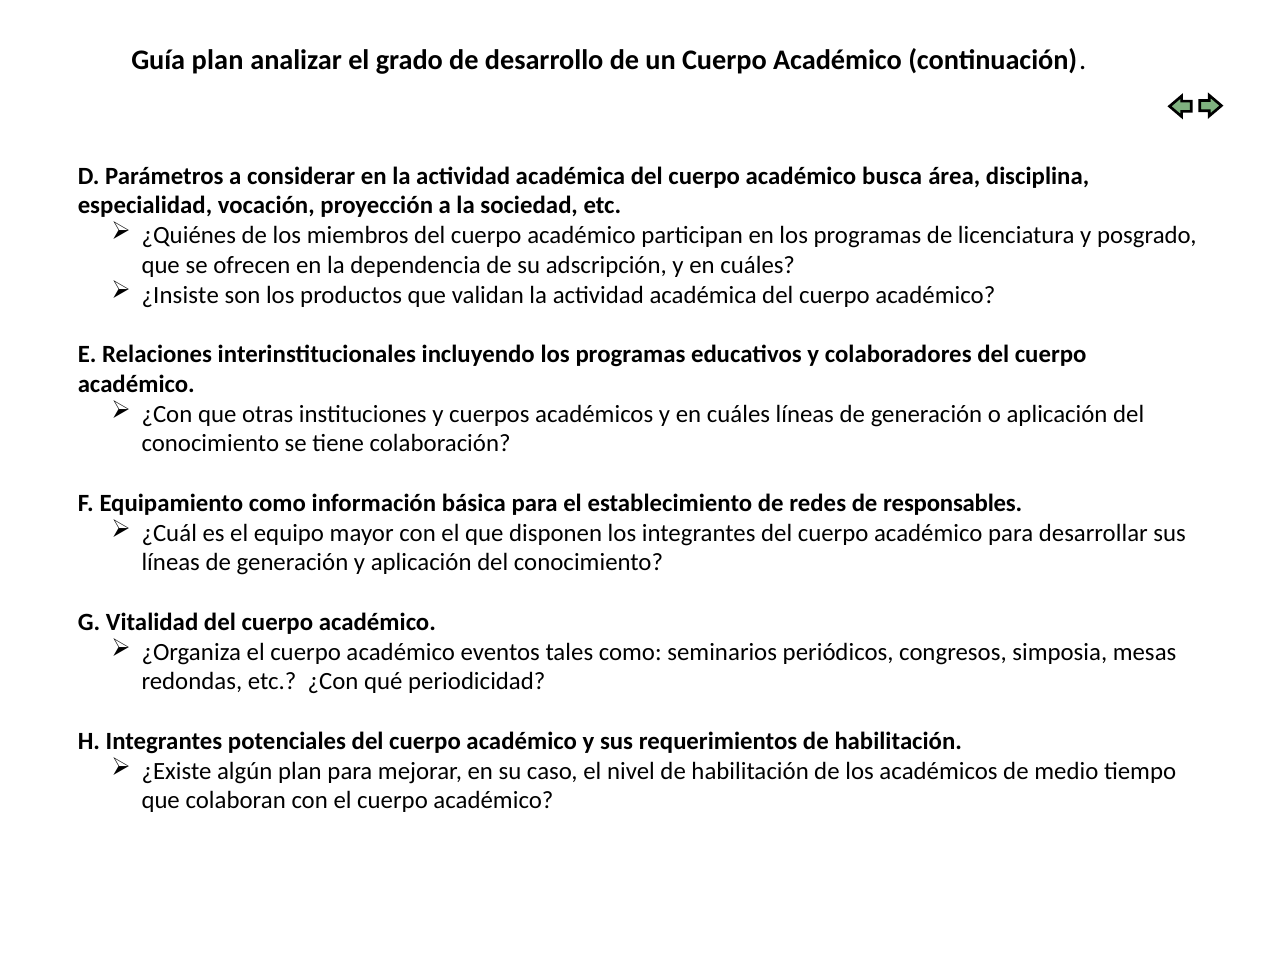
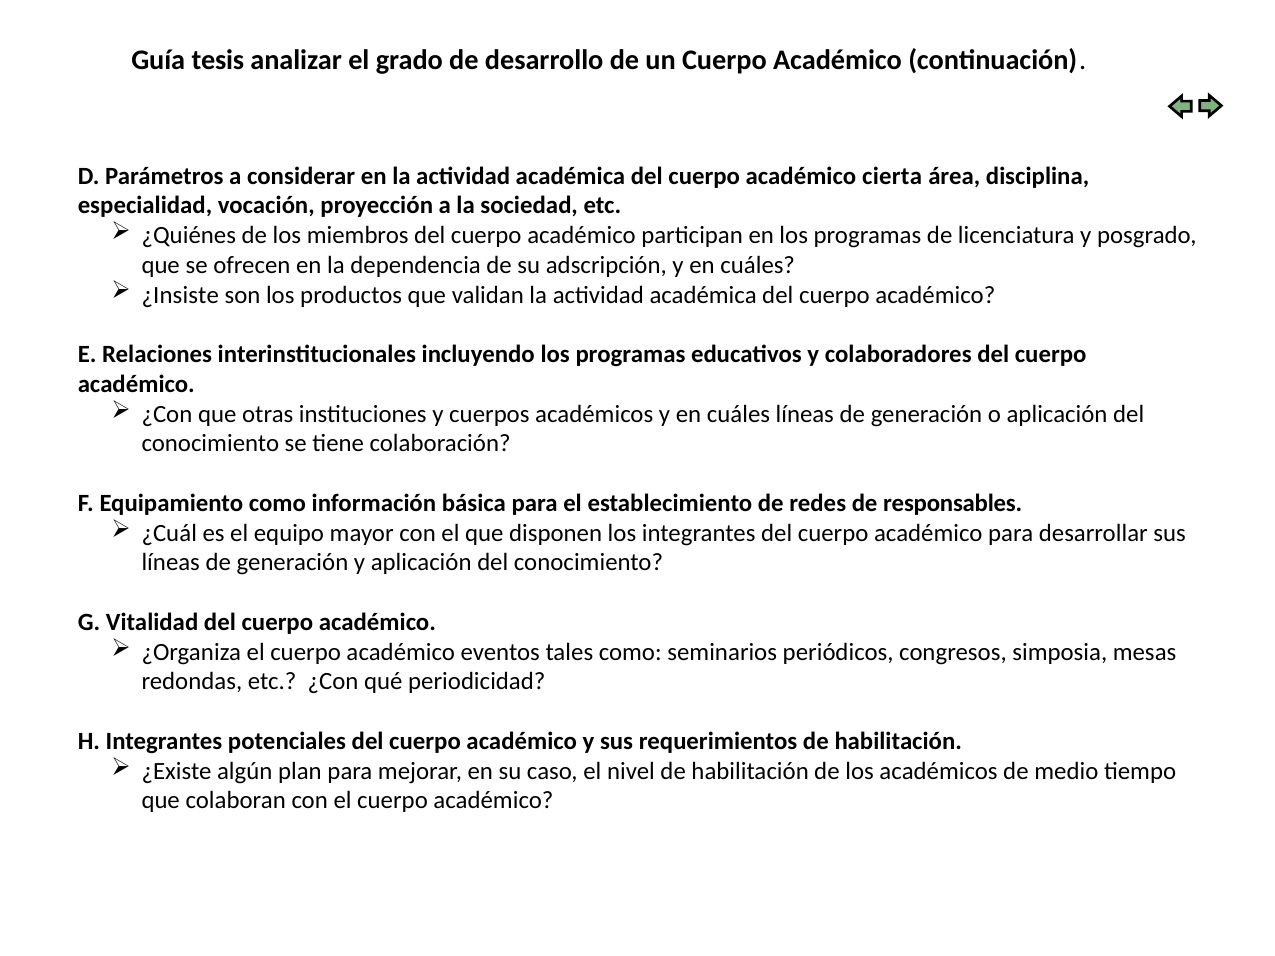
Guía plan: plan -> tesis (218, 60)
busca: busca -> cierta (892, 176)
